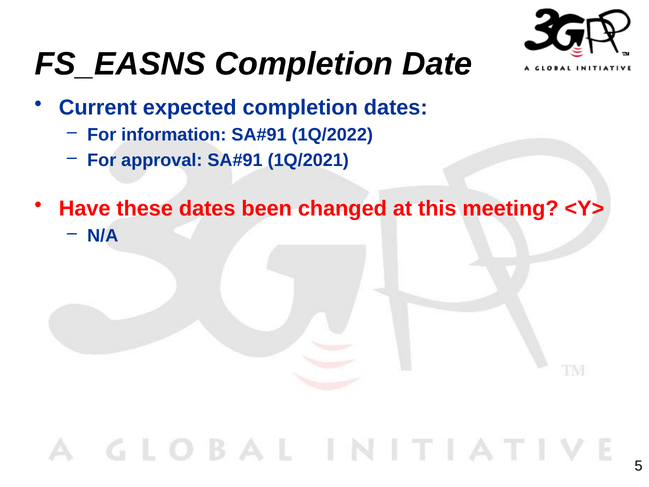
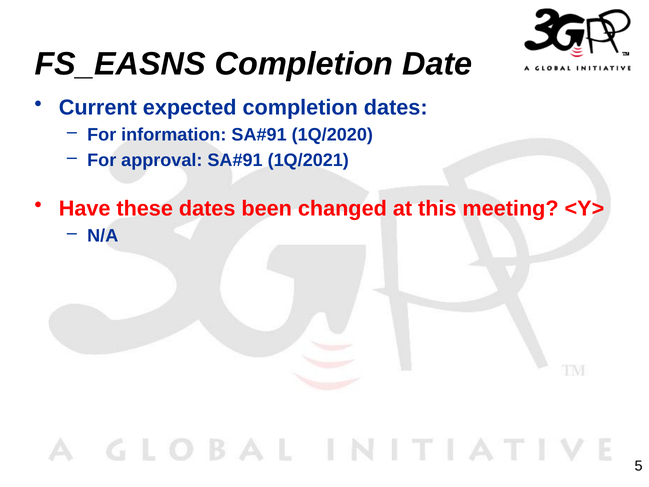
1Q/2022: 1Q/2022 -> 1Q/2020 (332, 135)
